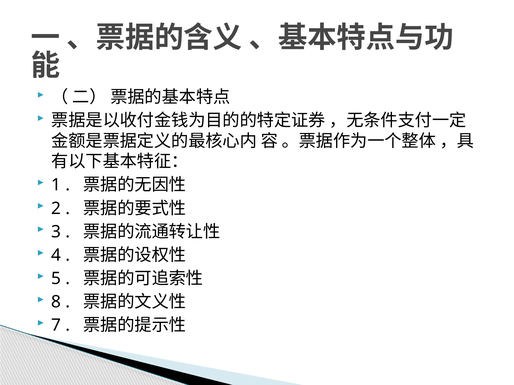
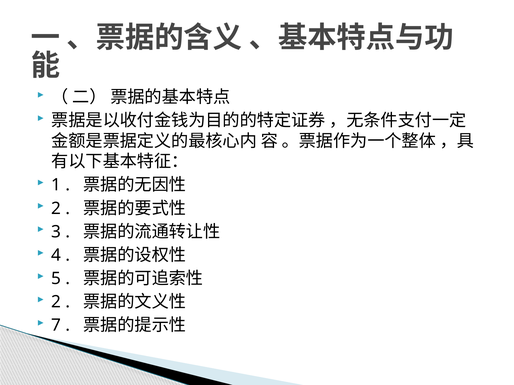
8: 8 -> 2 (56, 302)
